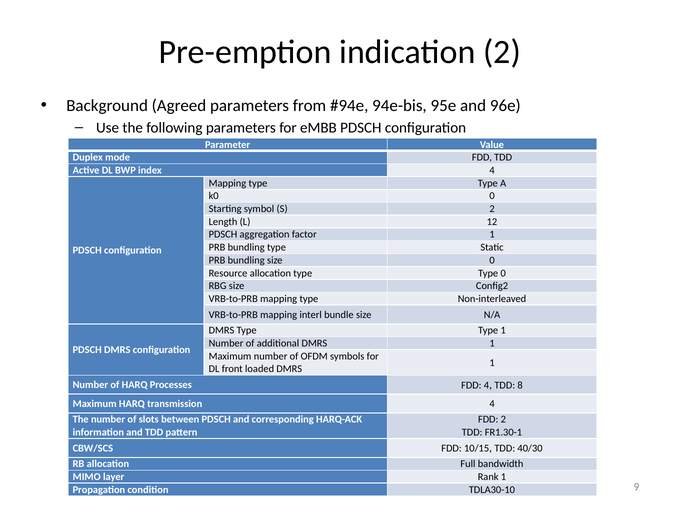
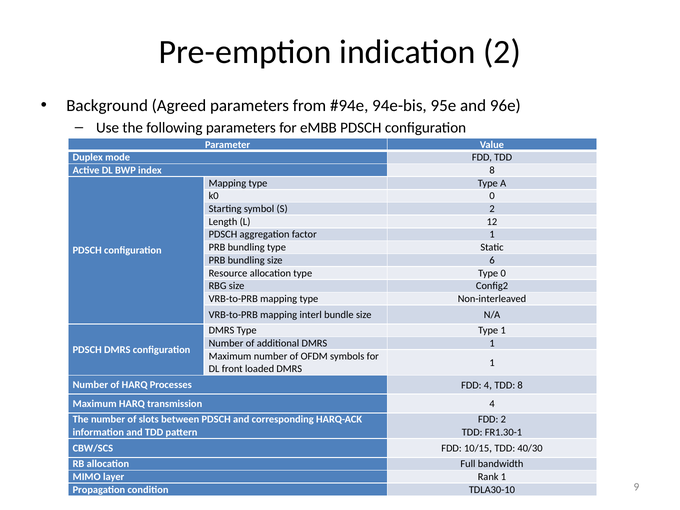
index 4: 4 -> 8 (492, 170)
size 0: 0 -> 6 (492, 260)
